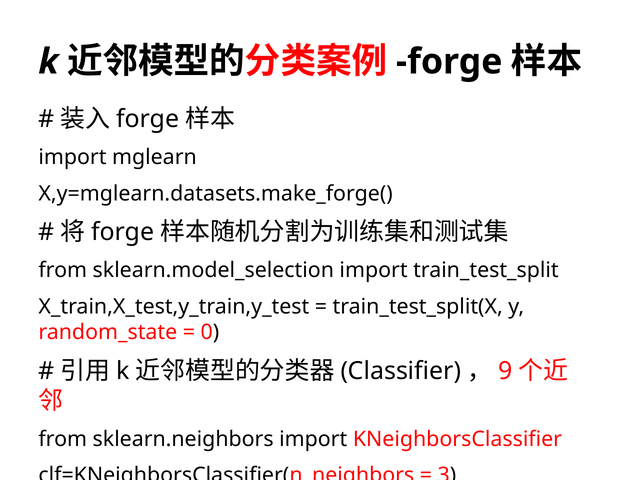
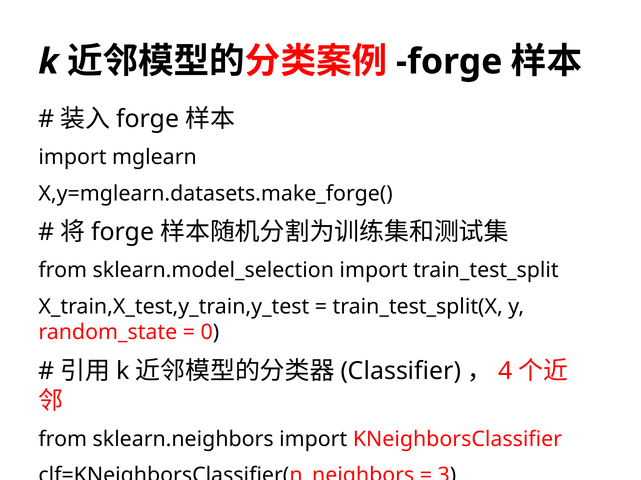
9: 9 -> 4 (505, 372)
